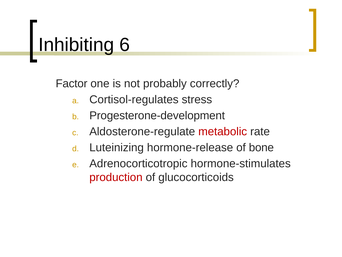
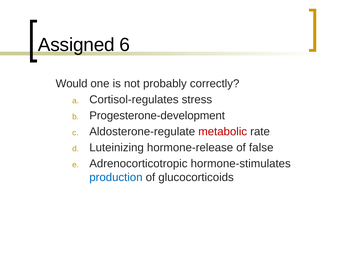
Inhibiting: Inhibiting -> Assigned (76, 45)
Factor: Factor -> Would (72, 83)
bone: bone -> false (261, 147)
production colour: red -> blue (116, 177)
